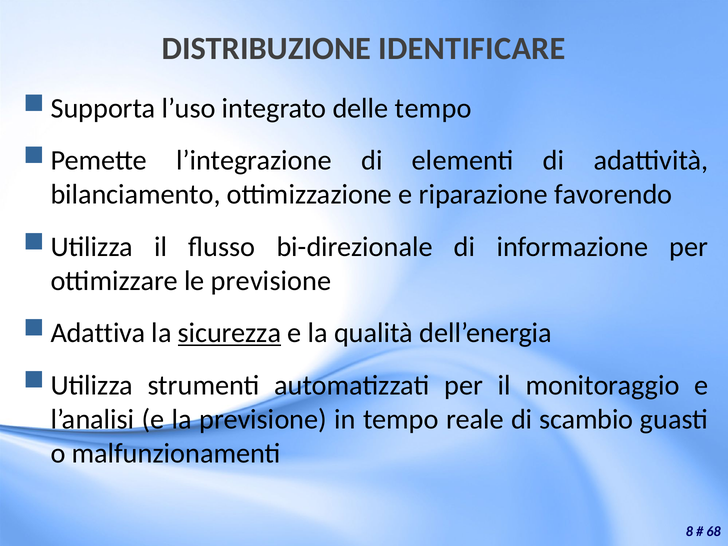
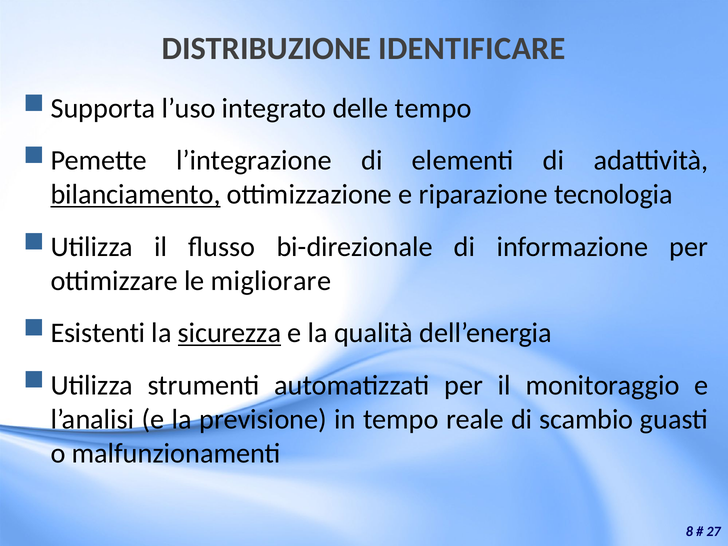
bilanciamento underline: none -> present (136, 195)
favorendo: favorendo -> tecnologia (613, 195)
le previsione: previsione -> migliorare (271, 281)
Adattiva: Adattiva -> Esistenti (98, 333)
68: 68 -> 27 (714, 532)
